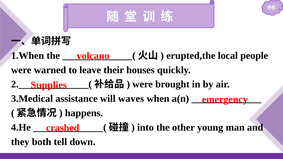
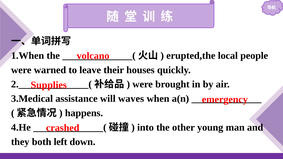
tell: tell -> left (60, 142)
